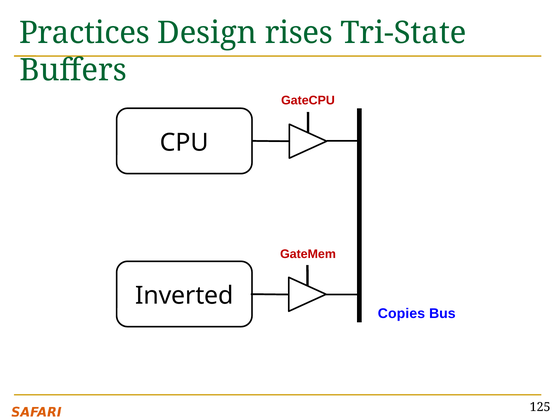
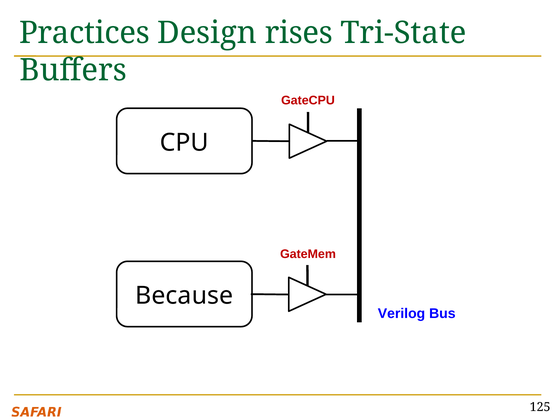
Inverted: Inverted -> Because (184, 296)
Copies: Copies -> Verilog (402, 314)
